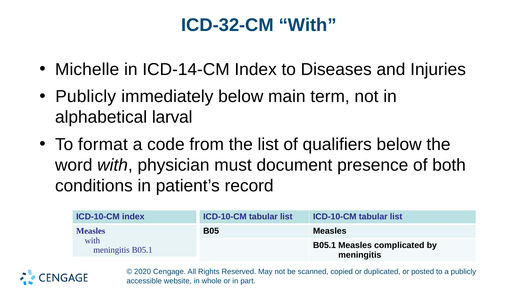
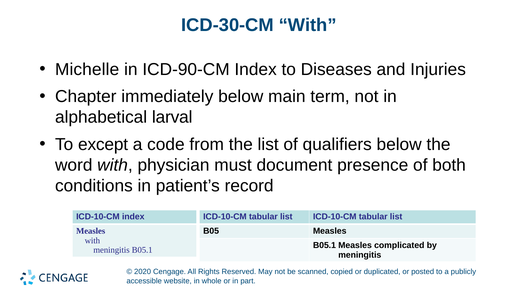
ICD-32-CM: ICD-32-CM -> ICD-30-CM (228, 25)
ICD-14-CM: ICD-14-CM -> ICD-90-CM (186, 69)
Publicly: Publicly -> Chapter (86, 97)
format: format -> except (103, 145)
